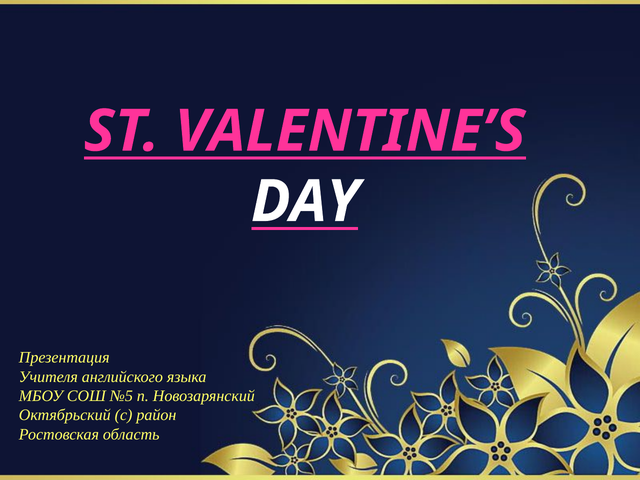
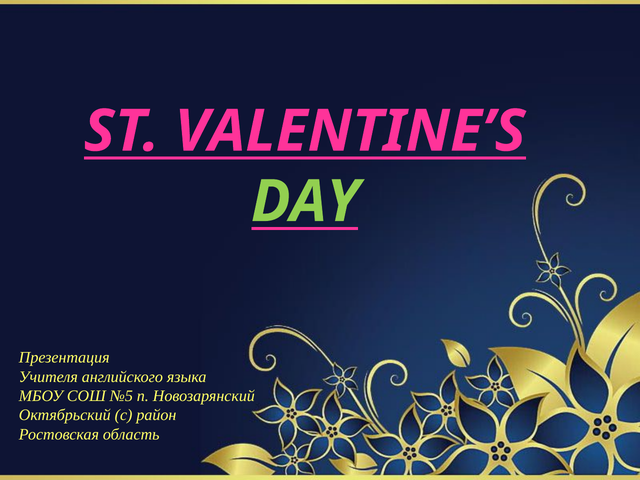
DAY colour: white -> light green (305, 202)
